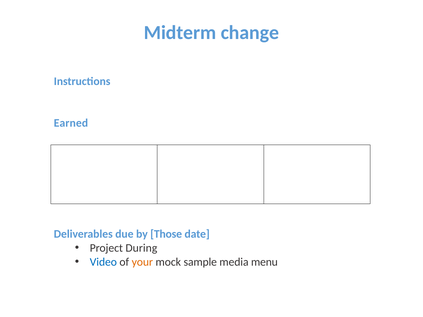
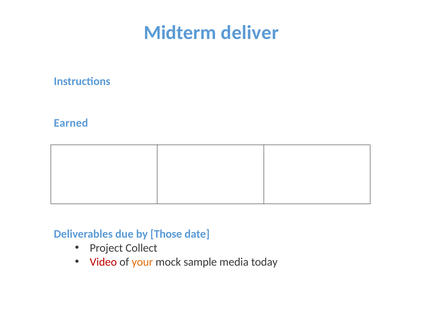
change: change -> deliver (250, 33)
During: During -> Collect (141, 248)
Video colour: blue -> red (103, 262)
menu: menu -> today (264, 262)
